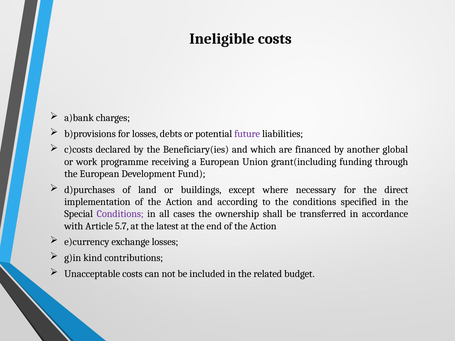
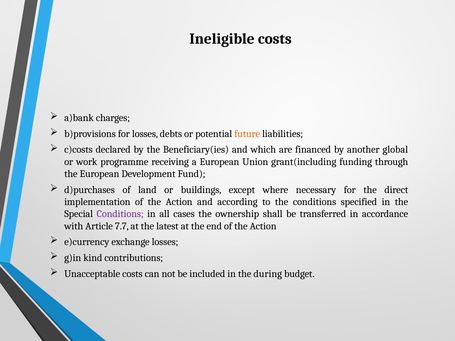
future colour: purple -> orange (247, 134)
5.7: 5.7 -> 7.7 (122, 226)
related: related -> during (268, 274)
